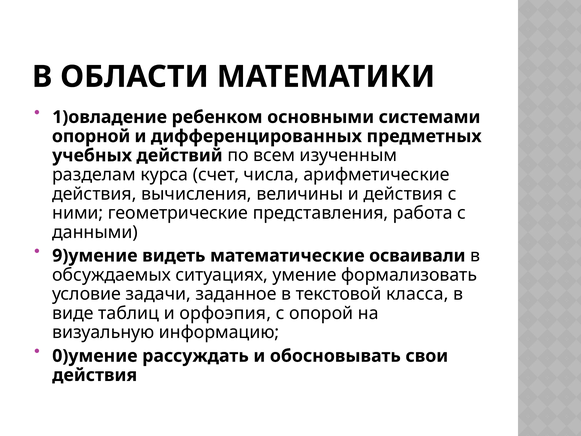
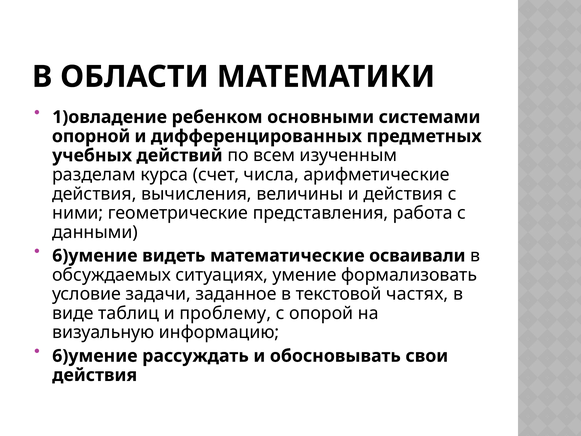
9)умение: 9)умение -> 6)умение (95, 256)
класса: класса -> частях (417, 294)
орфоэпия: орфоэпия -> проблему (225, 313)
0)умение: 0)умение -> 6)умение (95, 356)
